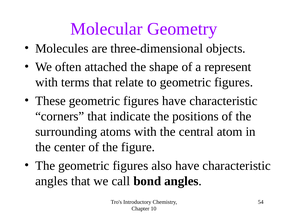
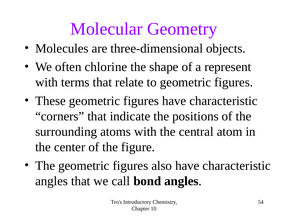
attached: attached -> chlorine (106, 67)
